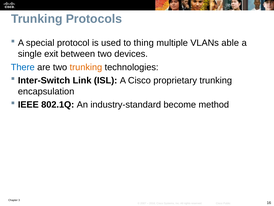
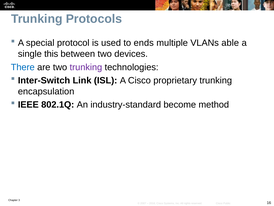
thing: thing -> ends (144, 43)
exit: exit -> this (51, 54)
trunking colour: orange -> purple (86, 67)
